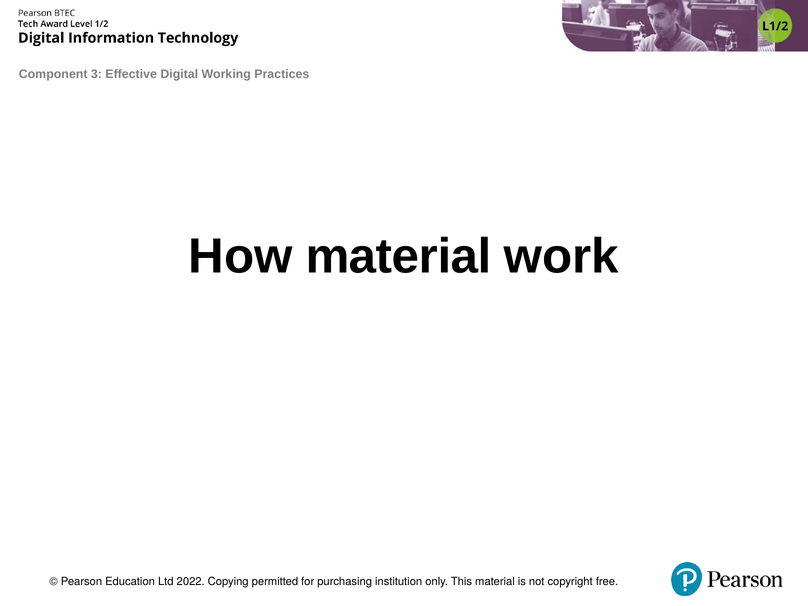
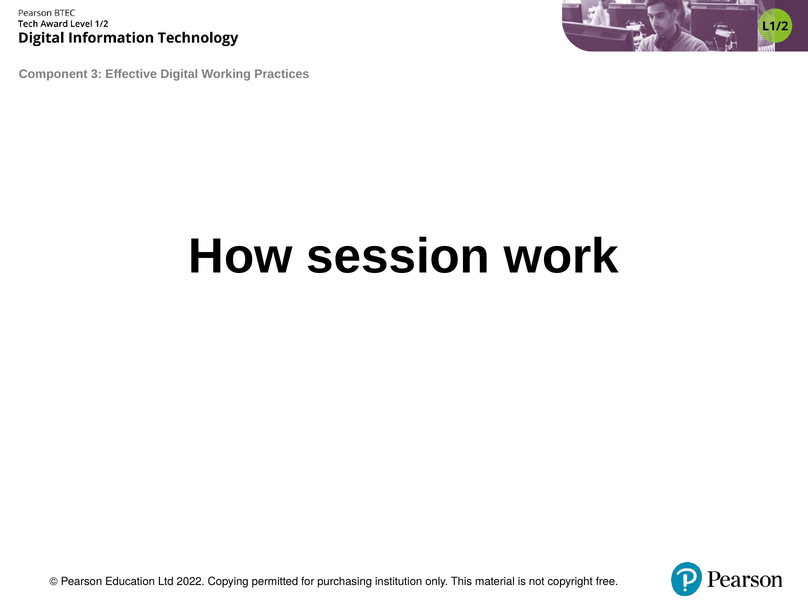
How material: material -> session (398, 257)
